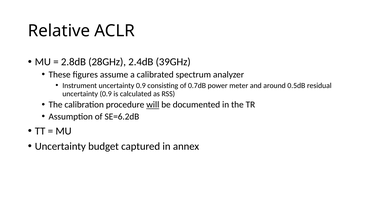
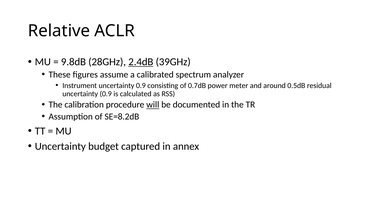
2.8dB: 2.8dB -> 9.8dB (73, 62)
2.4dB underline: none -> present (141, 62)
SE=6.2dB: SE=6.2dB -> SE=8.2dB (122, 117)
